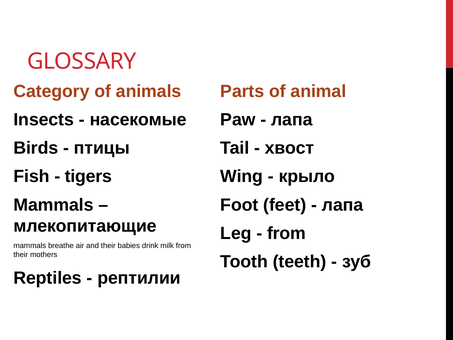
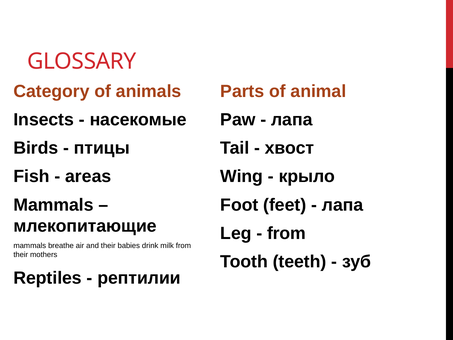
tigers: tigers -> areas (88, 176)
